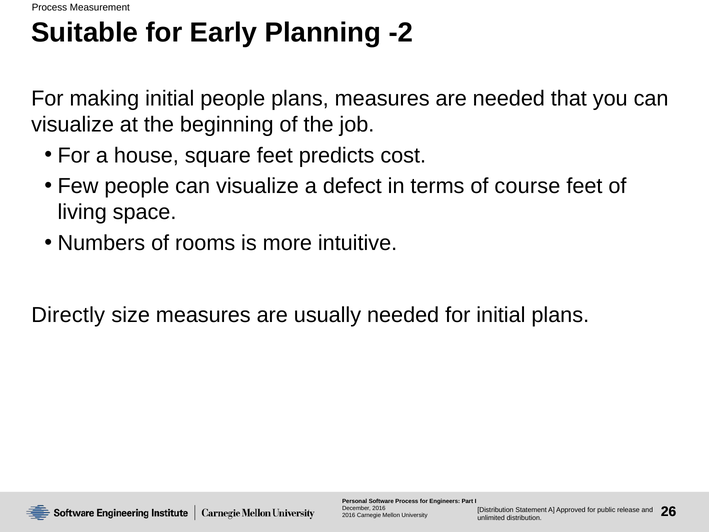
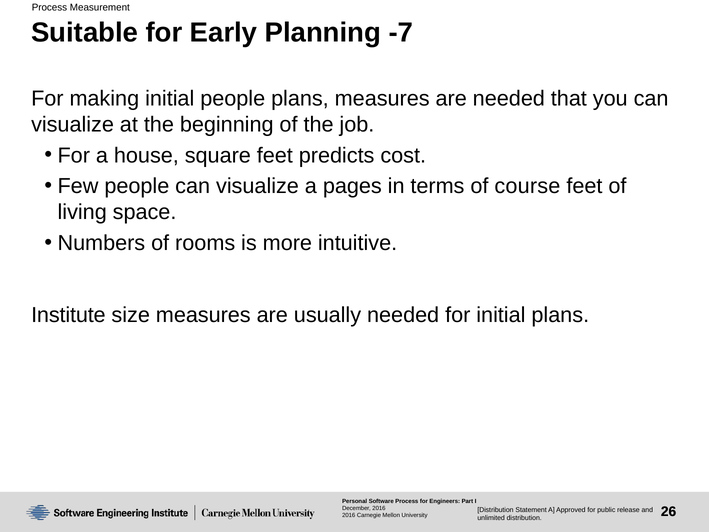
-2: -2 -> -7 (401, 32)
defect: defect -> pages (352, 186)
Directly: Directly -> Institute (68, 315)
